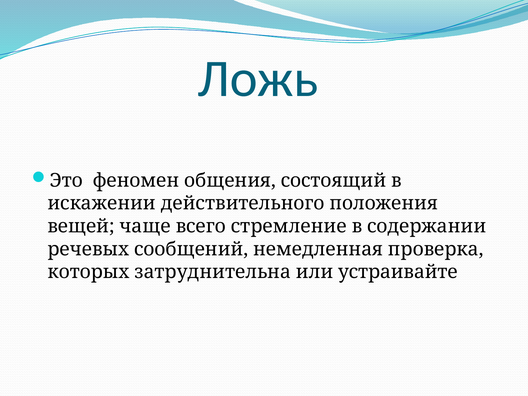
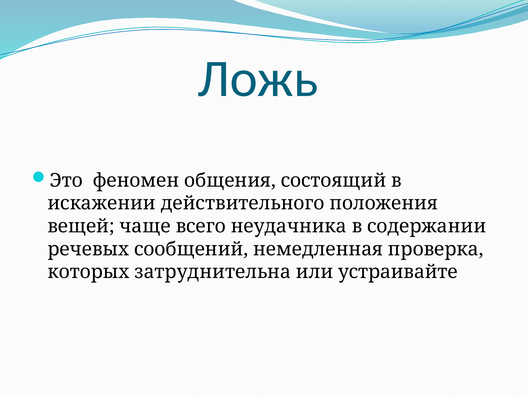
стремление: стремление -> неудачника (289, 226)
